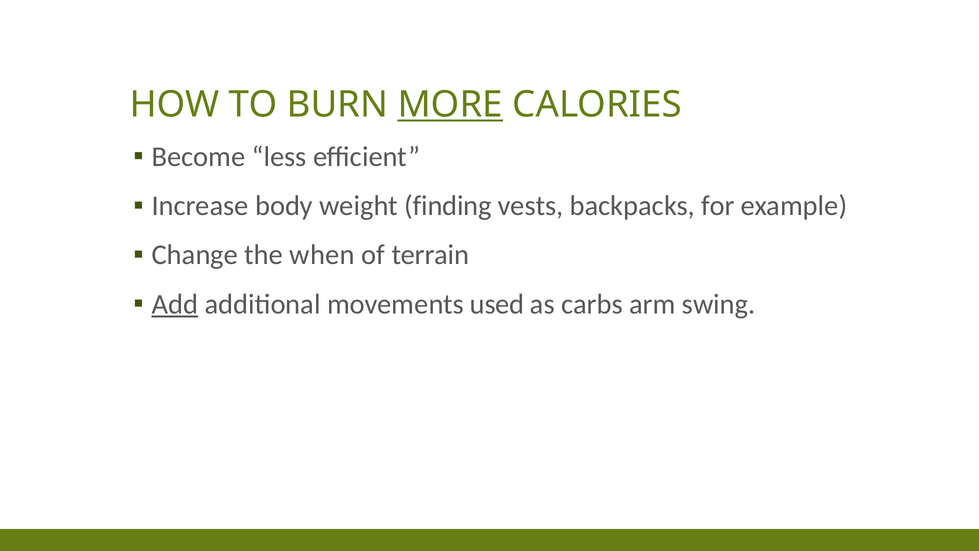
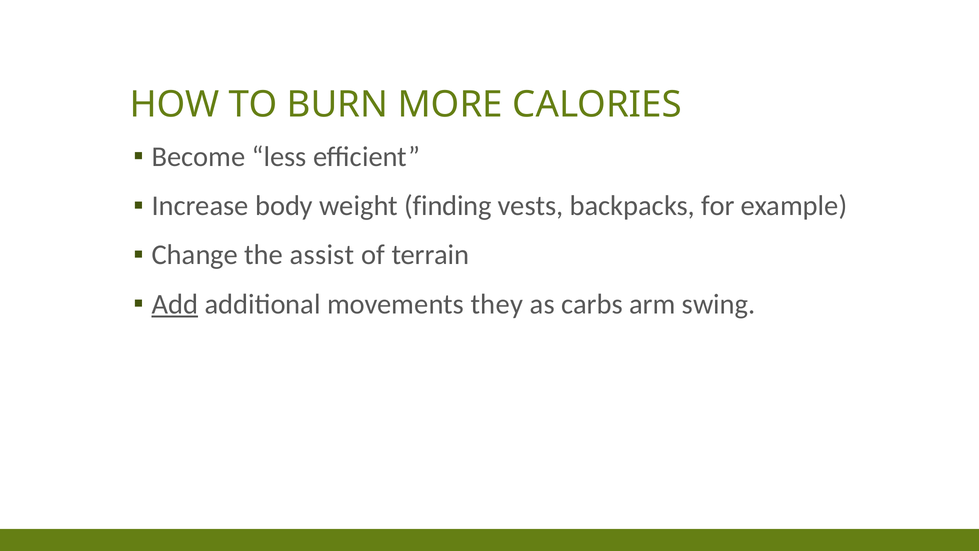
MORE underline: present -> none (450, 105)
when: when -> assist (322, 255)
used: used -> they (497, 304)
